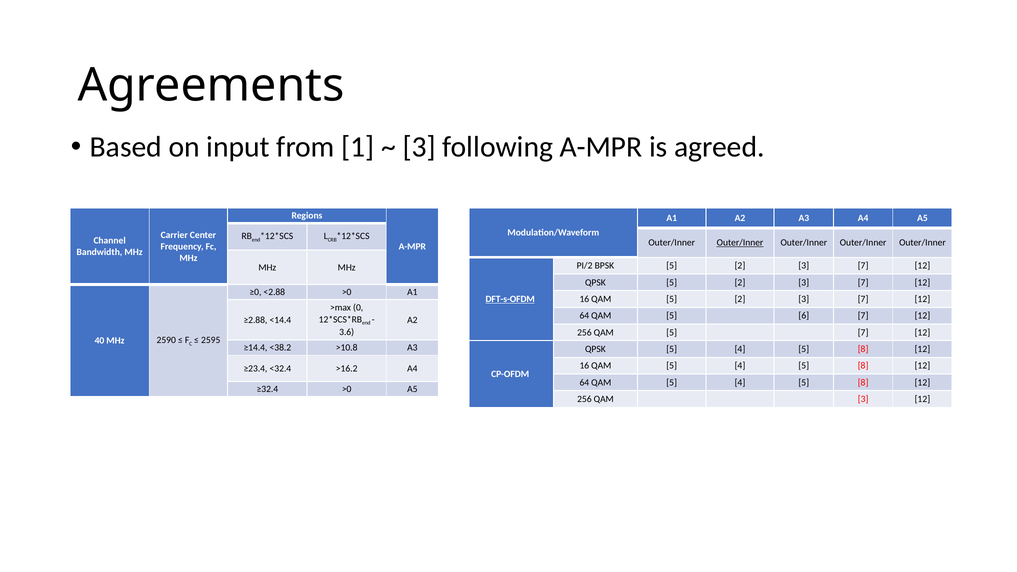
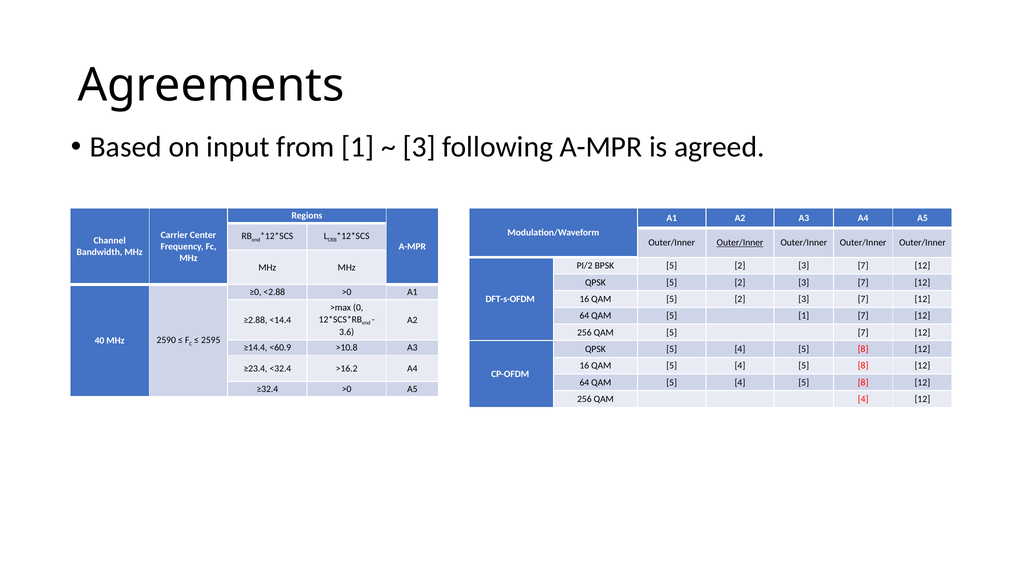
DFT-s-OFDM underline: present -> none (510, 299)
5 6: 6 -> 1 (804, 316)
<38.2: <38.2 -> <60.9 (280, 348)
QAM 3: 3 -> 4 (863, 399)
